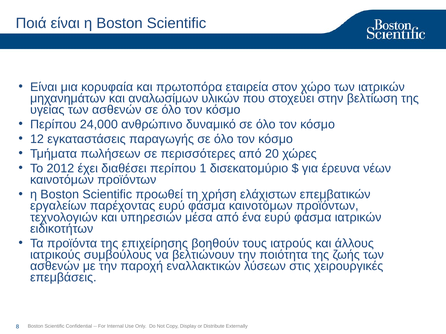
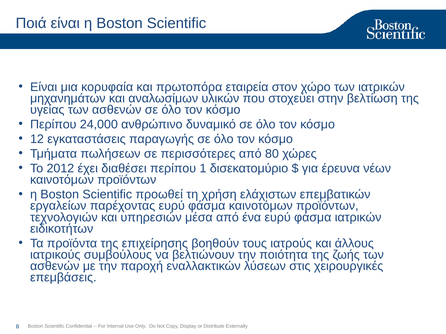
20: 20 -> 80 (272, 154)
